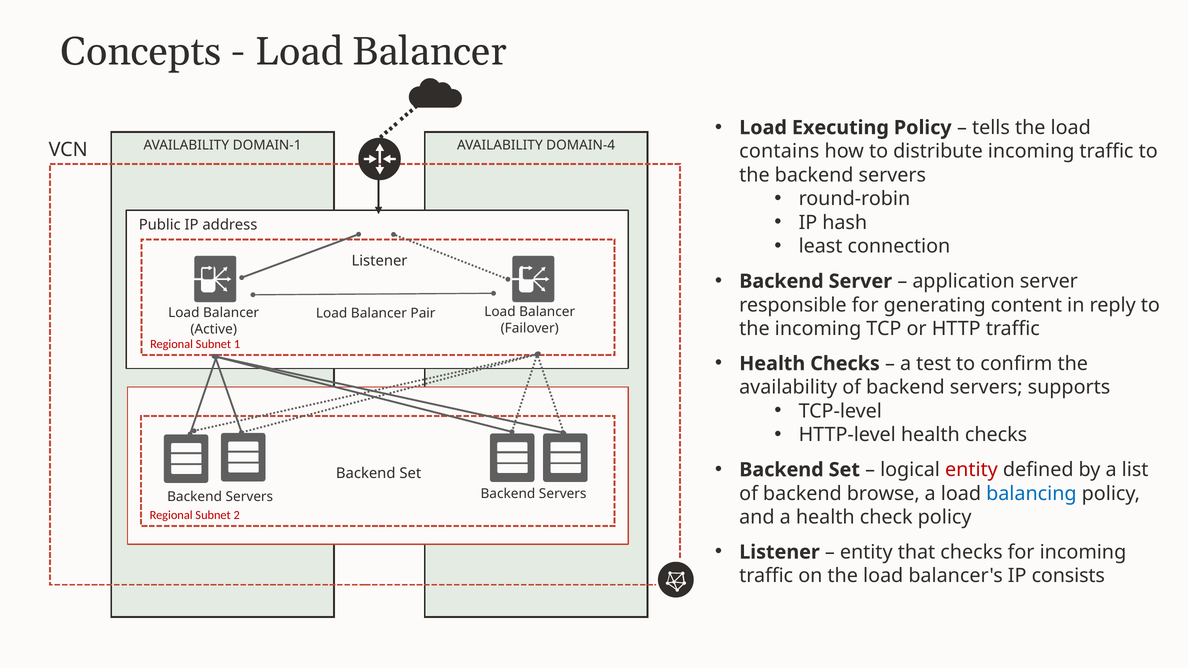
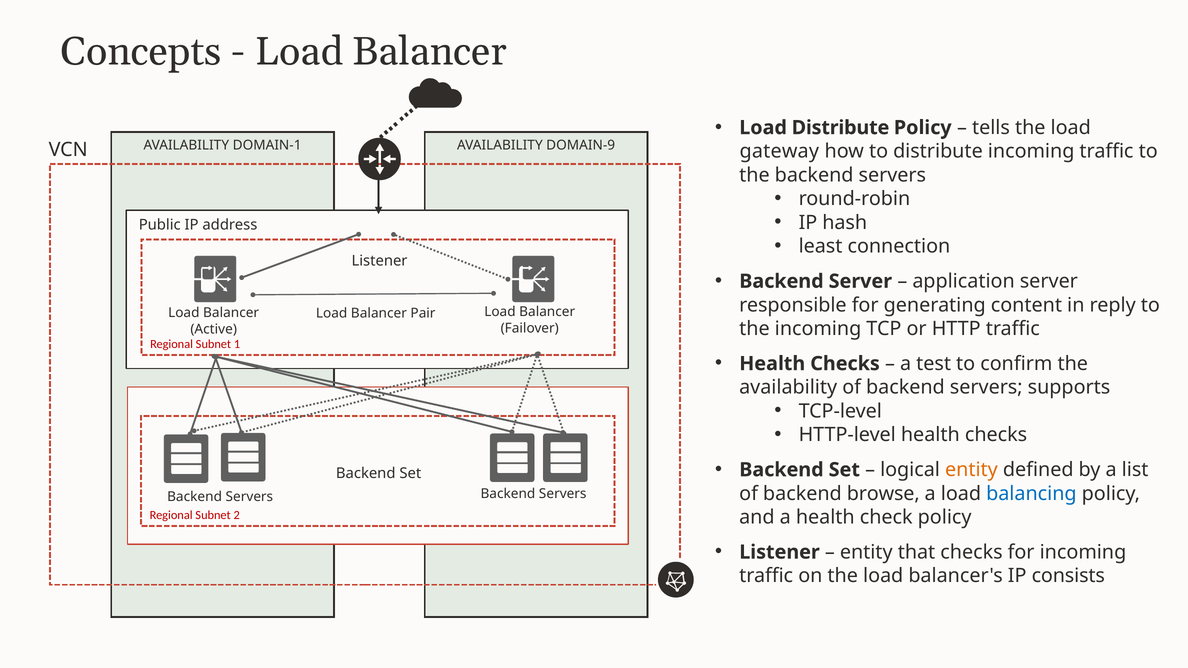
Load Executing: Executing -> Distribute (840, 128)
DOMAIN-4: DOMAIN-4 -> DOMAIN-9 (581, 145)
contains: contains -> gateway (779, 151)
entity colour: red -> orange (971, 470)
